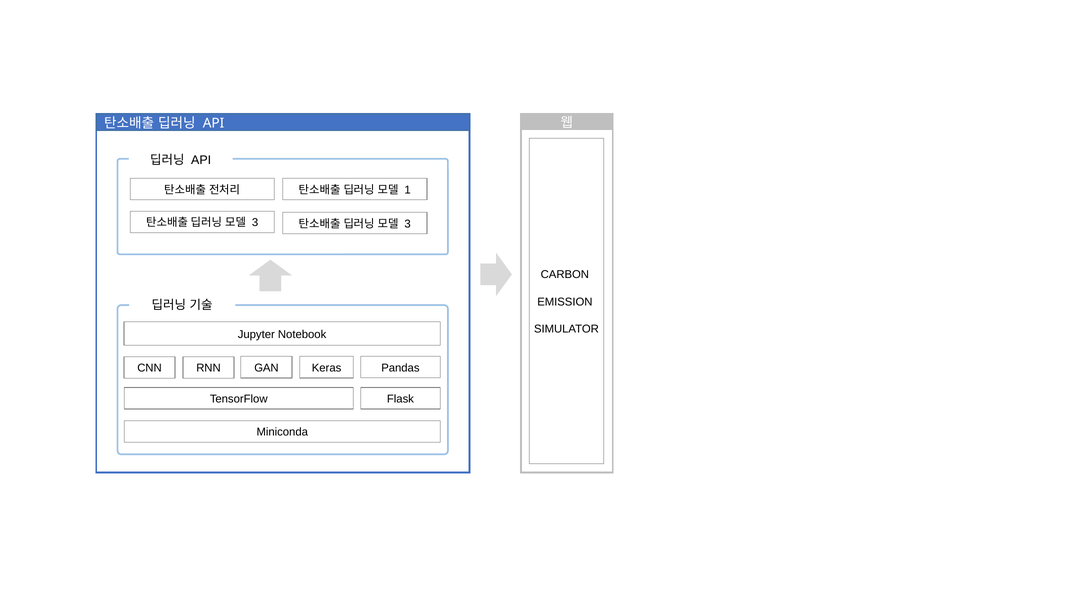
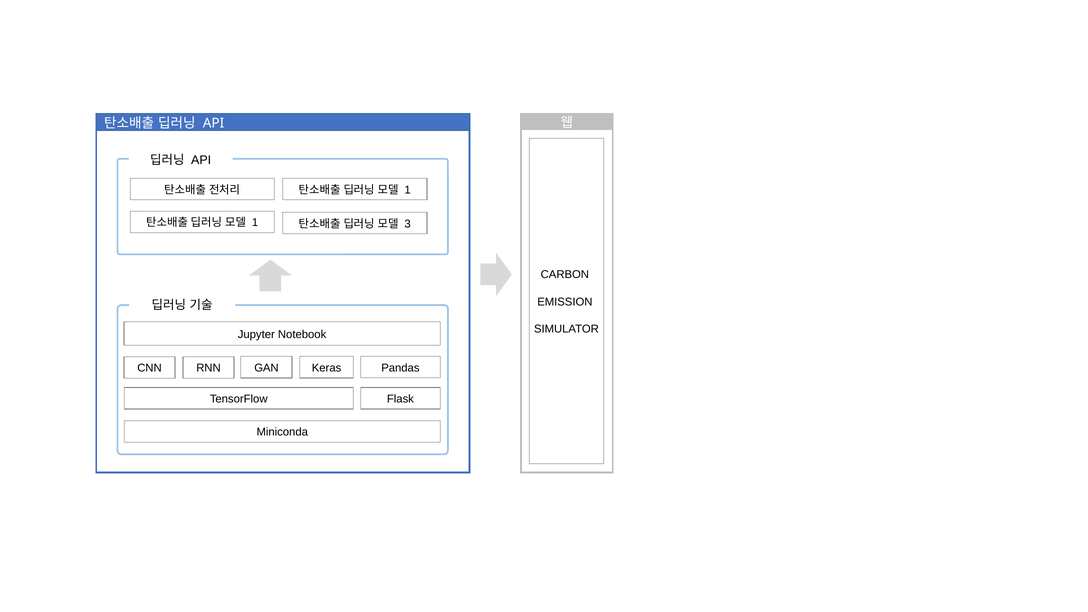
3: 3 -> 1 (255, 223)
